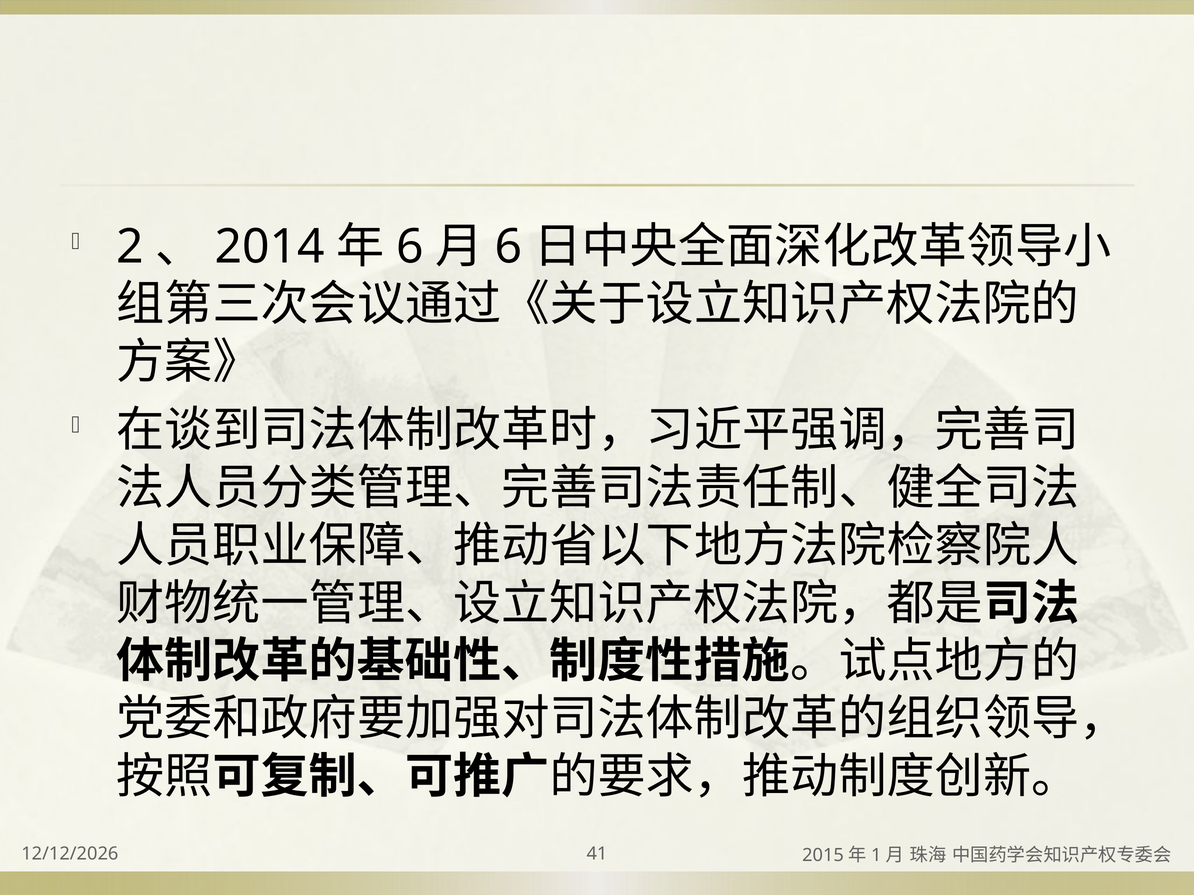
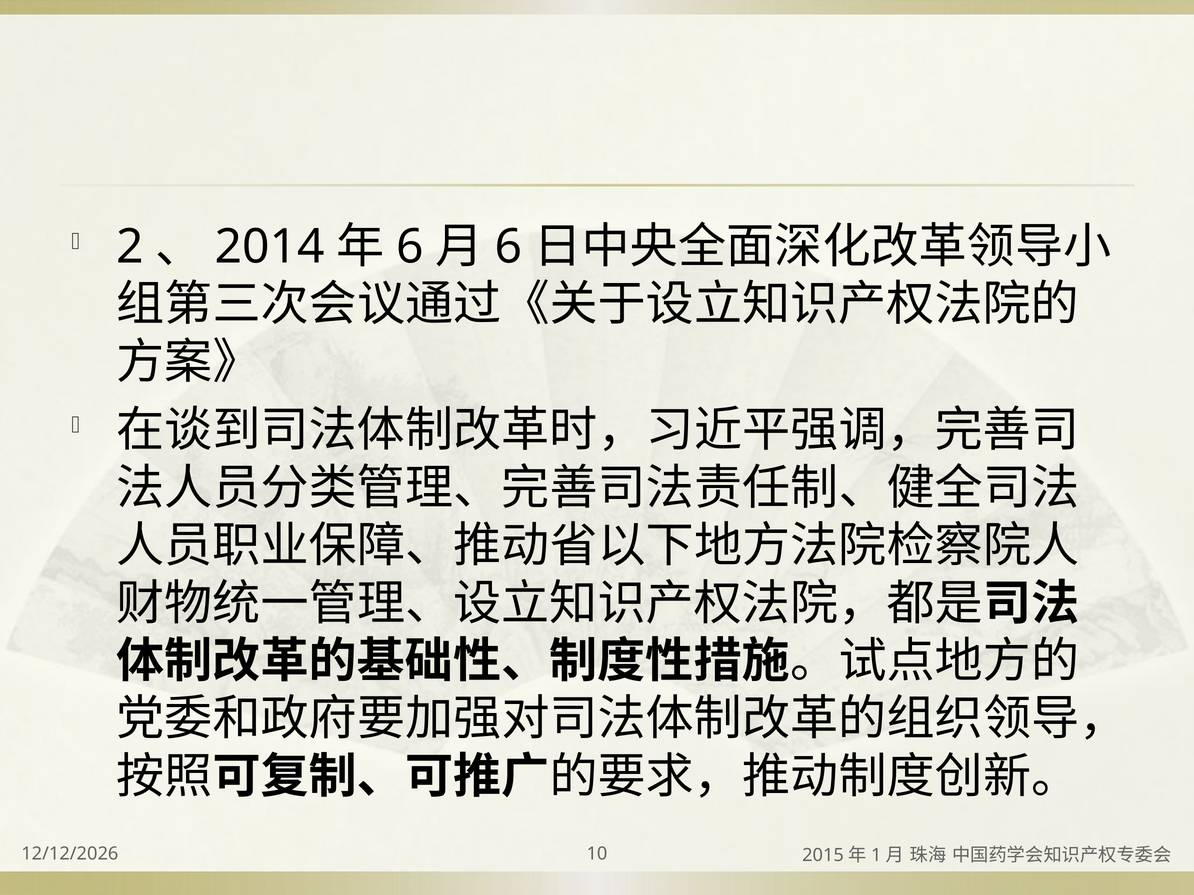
41: 41 -> 10 (597, 854)
